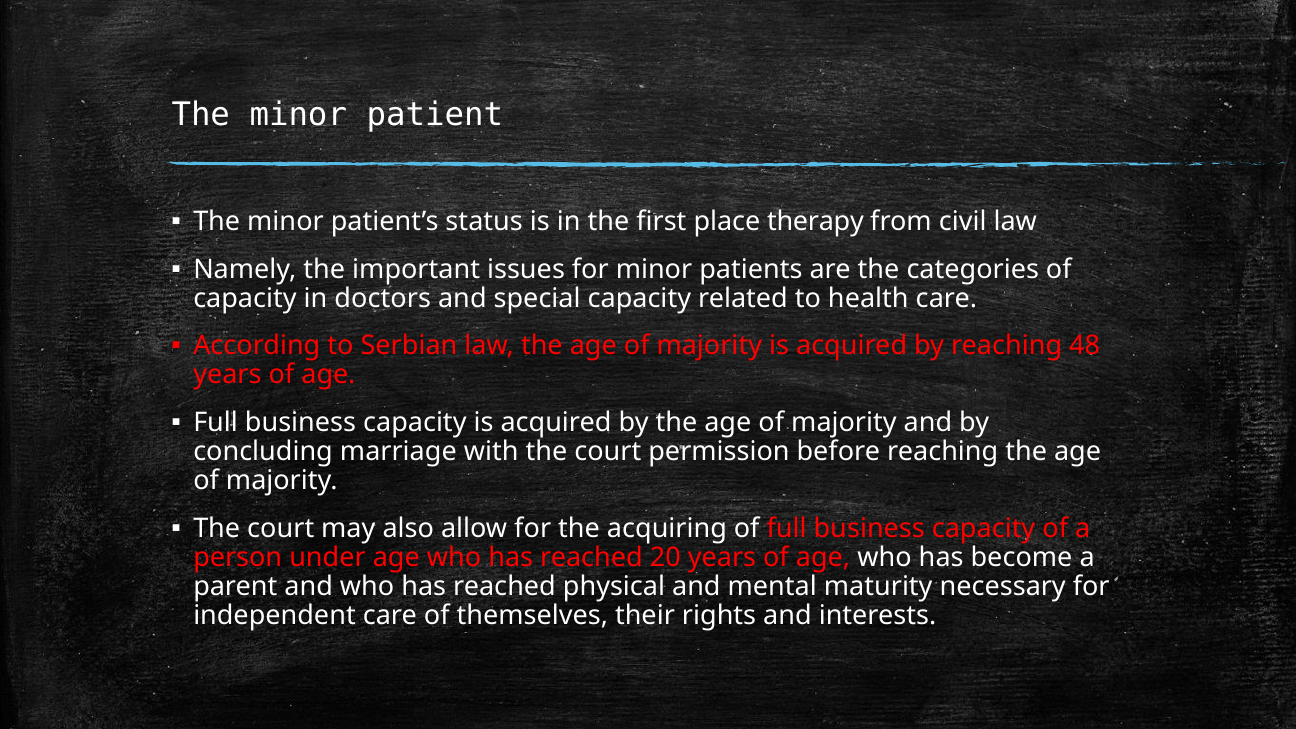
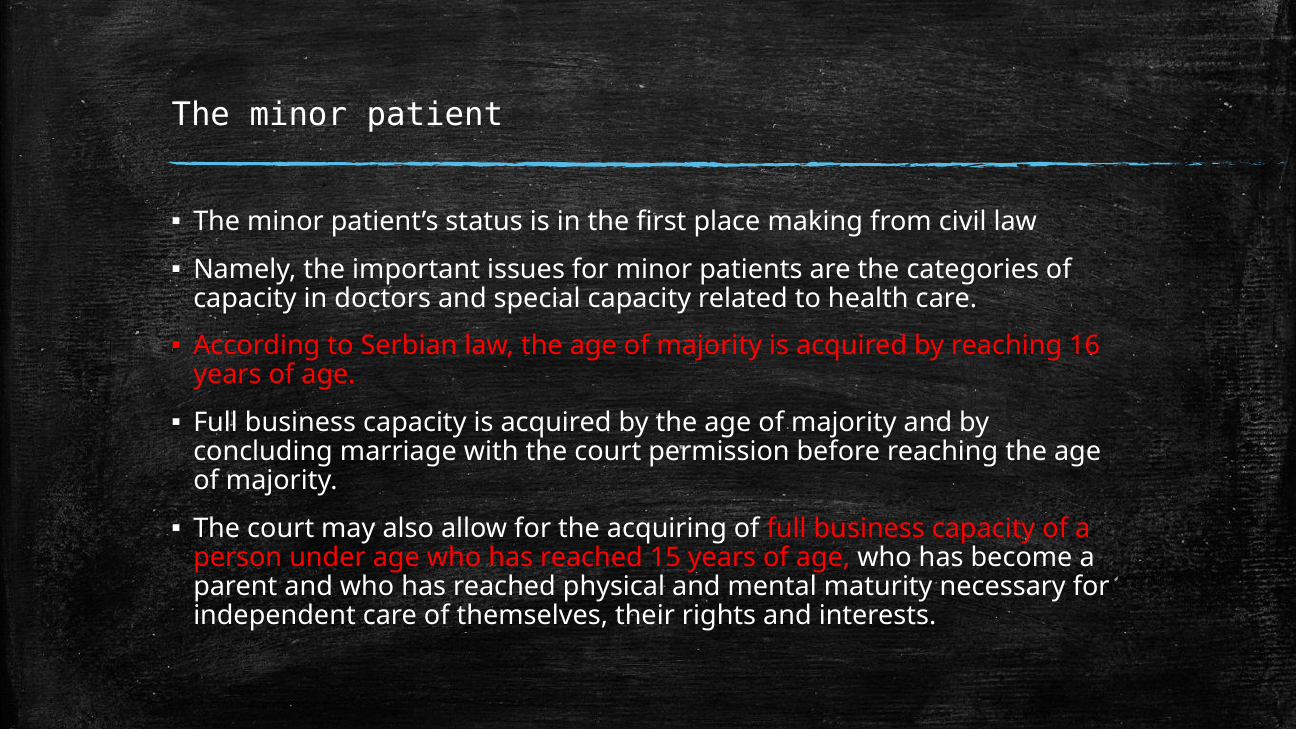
therapy: therapy -> making (815, 222)
48: 48 -> 16 (1085, 346)
20: 20 -> 15 (665, 557)
